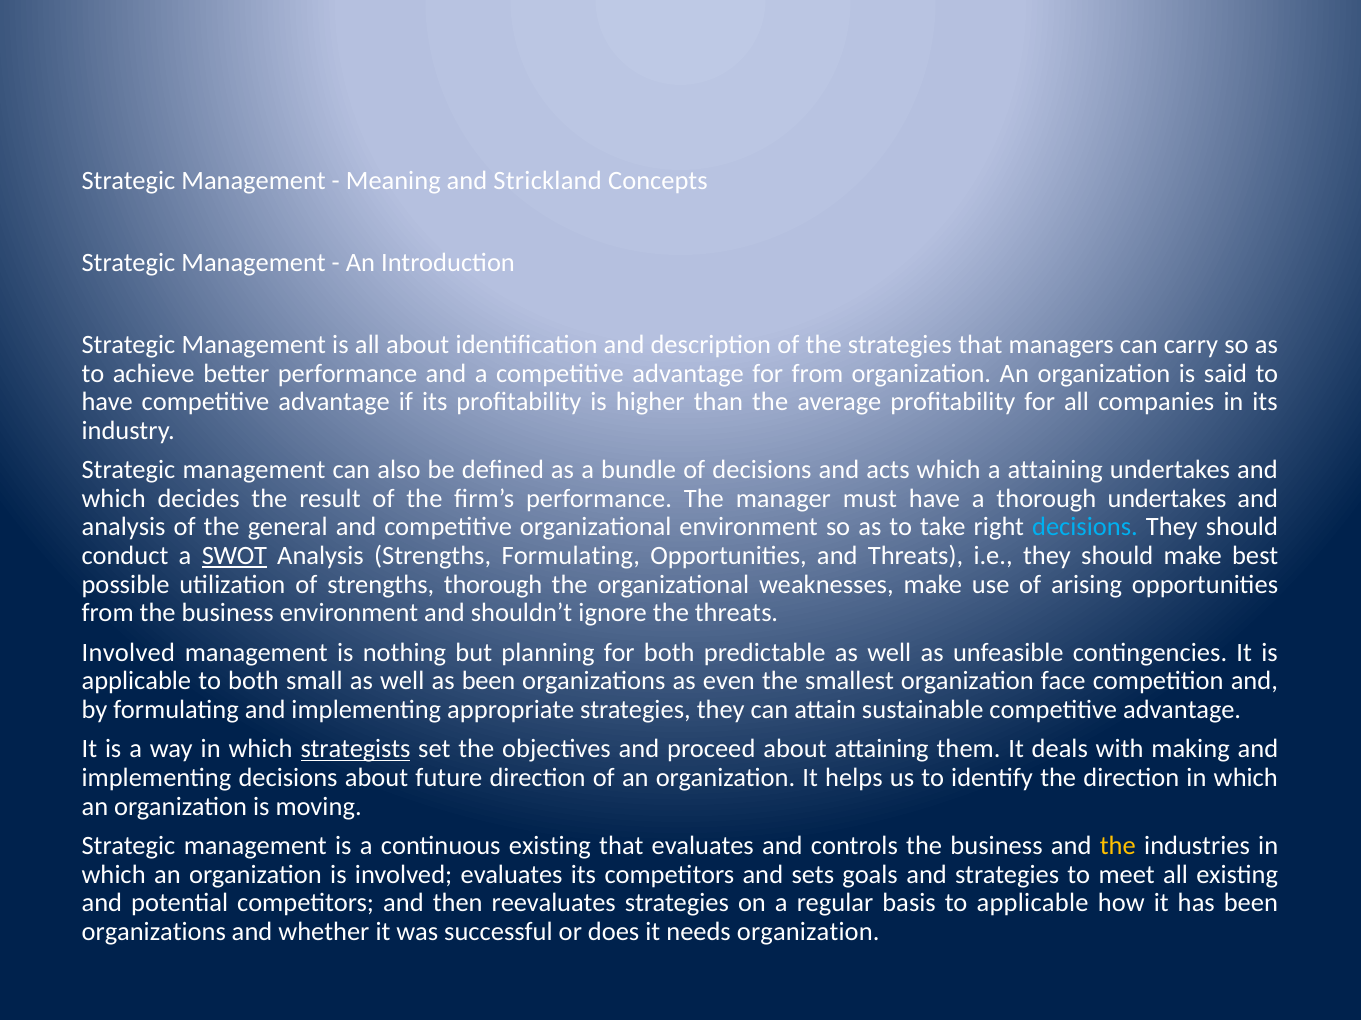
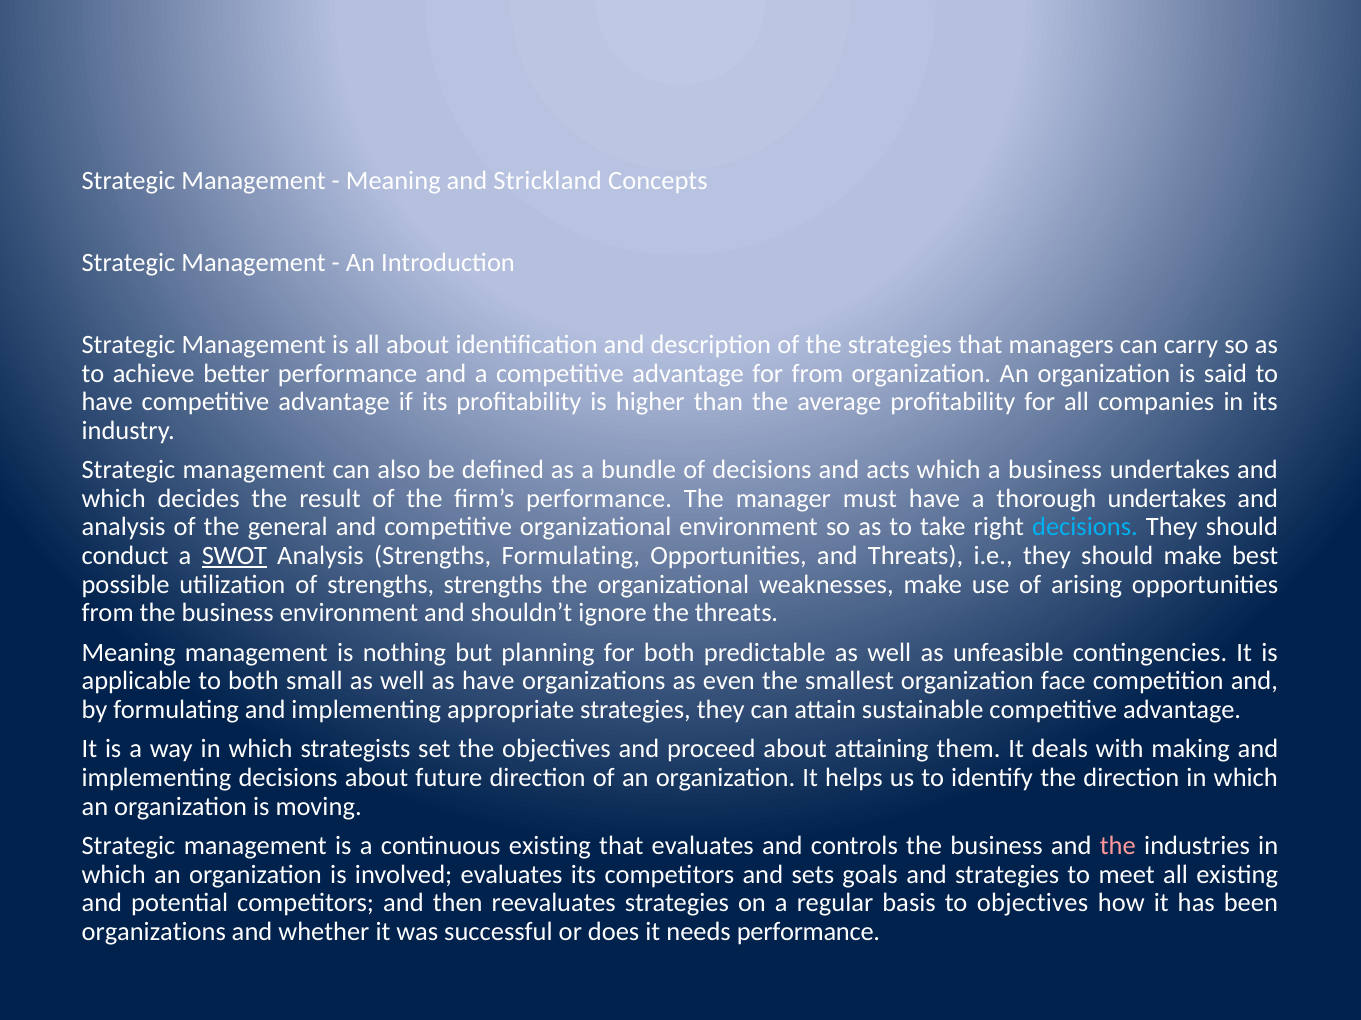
a attaining: attaining -> business (1055, 470)
strengths thorough: thorough -> strengths (493, 585)
Involved: Involved -> Meaning (129, 653)
as been: been -> have (488, 682)
strategists underline: present -> none (355, 750)
the colour: yellow -> pink (1118, 846)
to applicable: applicable -> objectives (1033, 904)
needs organization: organization -> performance (808, 932)
